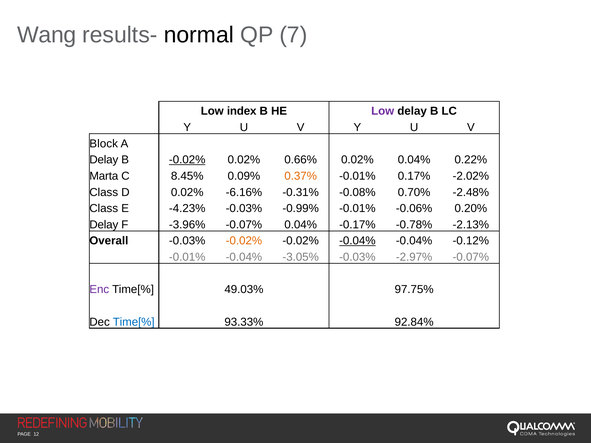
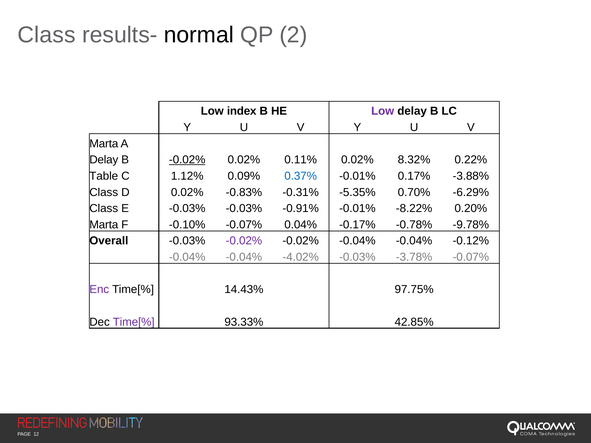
Wang: Wang -> Class (47, 35)
7: 7 -> 2 (293, 35)
Block: Block -> Marta (104, 144)
0.66%: 0.66% -> 0.11% (301, 160)
0.02% 0.04%: 0.04% -> 8.32% (414, 160)
Marta: Marta -> Table (104, 176)
8.45%: 8.45% -> 1.12% (187, 176)
0.37% colour: orange -> blue (301, 176)
-2.02%: -2.02% -> -3.88% (471, 176)
-6.16%: -6.16% -> -0.83% (244, 192)
-0.08%: -0.08% -> -5.35% (357, 192)
-2.48%: -2.48% -> -6.29% (471, 192)
E -4.23%: -4.23% -> -0.03% (187, 209)
-0.99%: -0.99% -> -0.91% (301, 209)
-0.06%: -0.06% -> -8.22% (414, 209)
Delay: Delay -> Marta (104, 225)
-3.96%: -3.96% -> -0.10% (187, 225)
-2.13%: -2.13% -> -9.78% (471, 225)
-0.02% colour: orange -> purple (244, 241)
-0.04% underline: present -> none (357, 241)
-0.01%: -0.01% -> -0.04% (187, 257)
-3.05%: -3.05% -> -4.02% (301, 257)
-2.97%: -2.97% -> -3.78% (414, 257)
49.03%: 49.03% -> 14.43% (244, 290)
Time[% colour: blue -> purple (134, 322)
92.84%: 92.84% -> 42.85% (414, 322)
